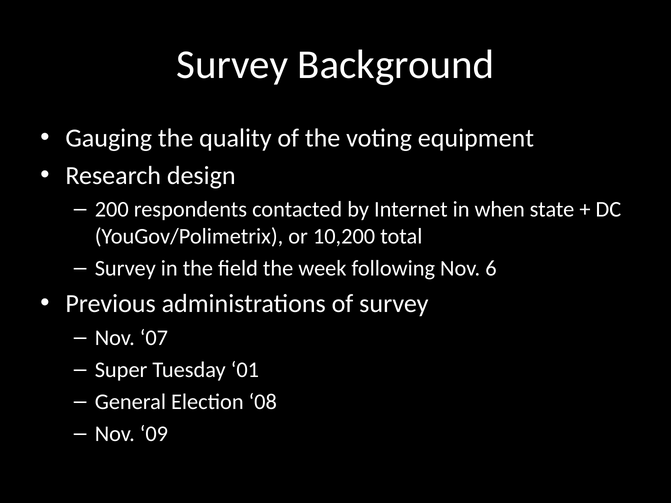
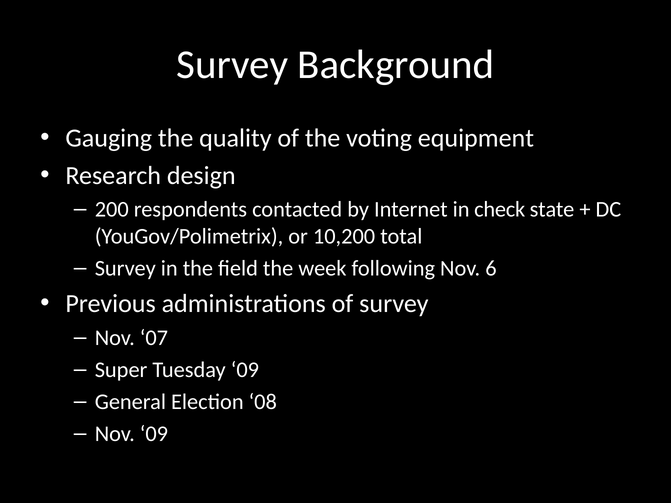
when: when -> check (500, 210)
Tuesday 01: 01 -> 09 (245, 370)
